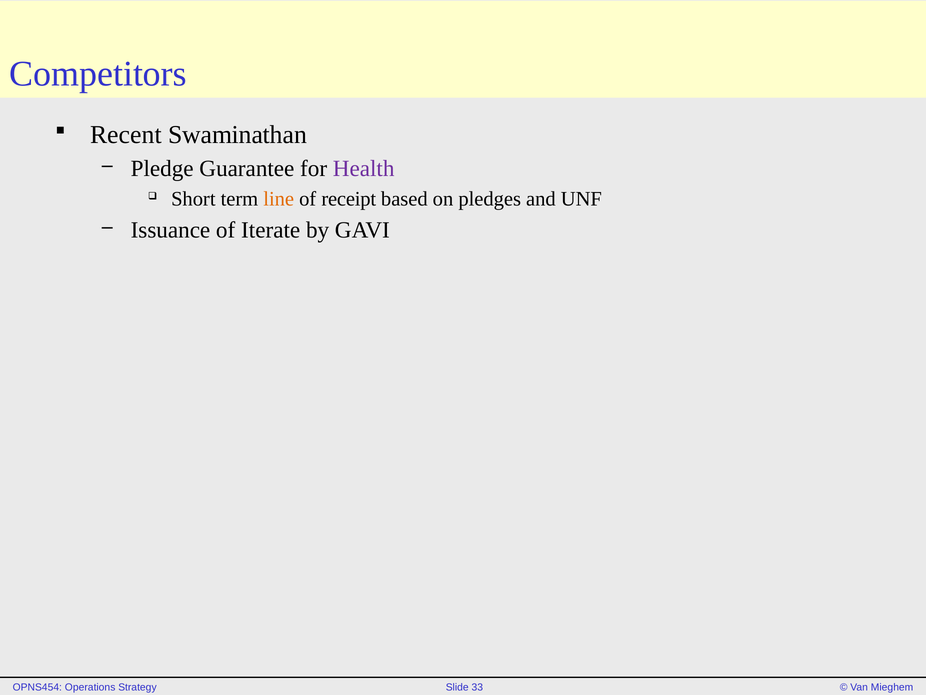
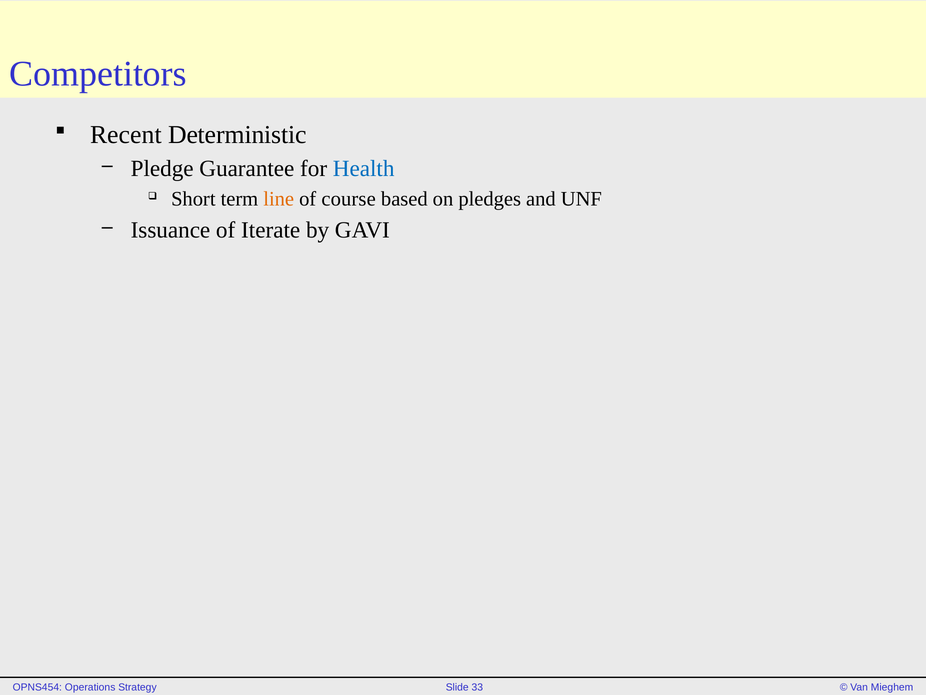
Swaminathan: Swaminathan -> Deterministic (237, 135)
Health colour: purple -> blue (364, 169)
receipt: receipt -> course (349, 199)
